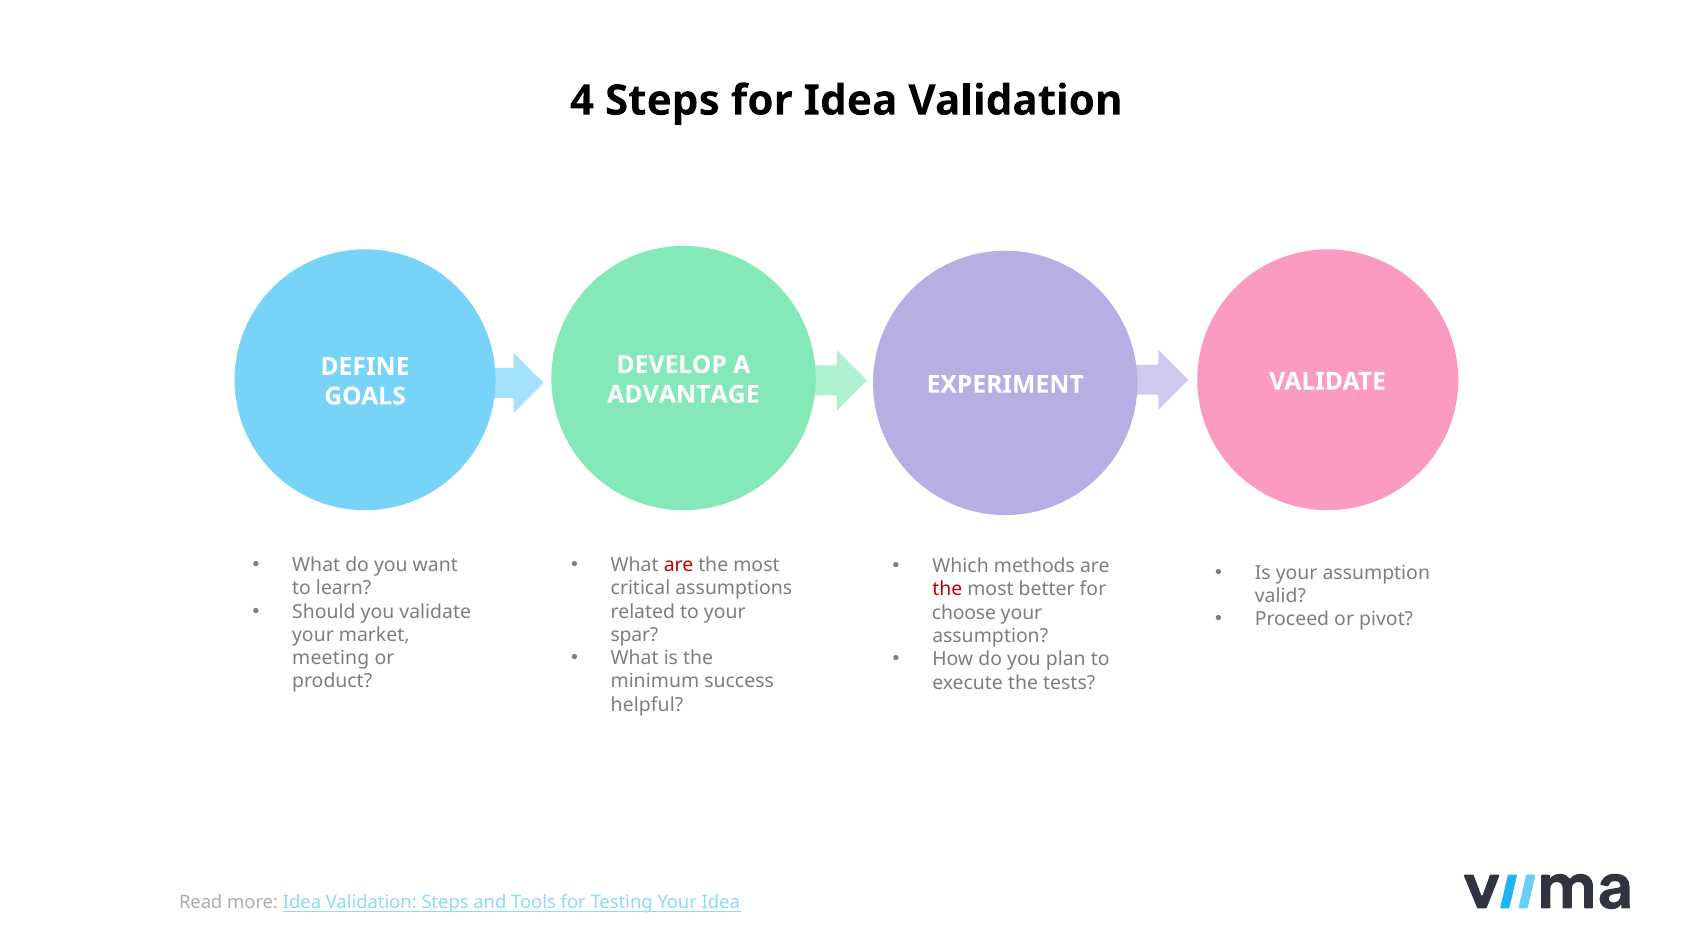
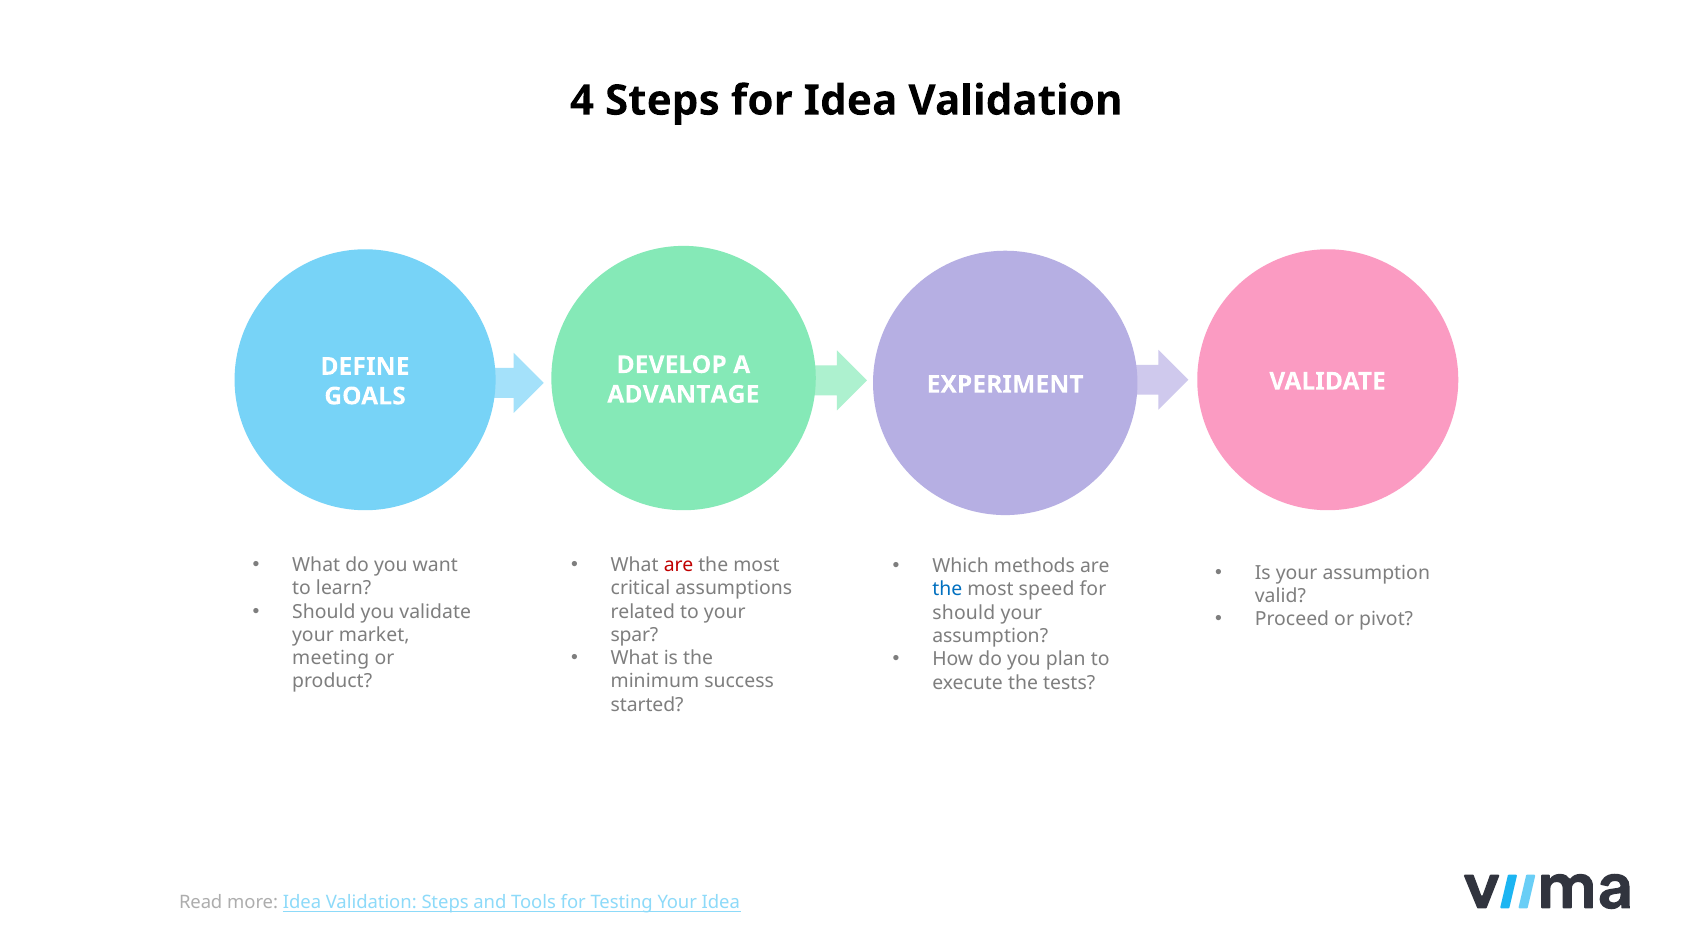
the colour: red -> blue (947, 590)
better: better -> speed (1047, 590)
choose: choose -> should (964, 613)
helpful: helpful -> started (647, 705)
